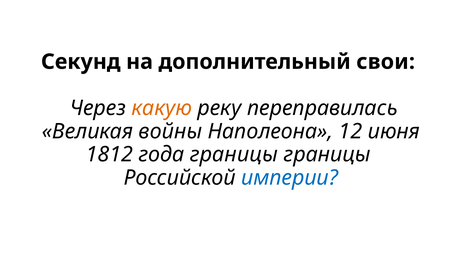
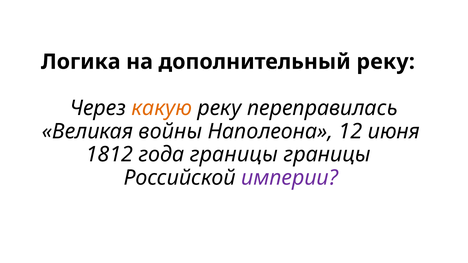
Секунд: Секунд -> Логика (81, 62)
дополнительный свои: свои -> реку (386, 62)
империи colour: blue -> purple (290, 178)
